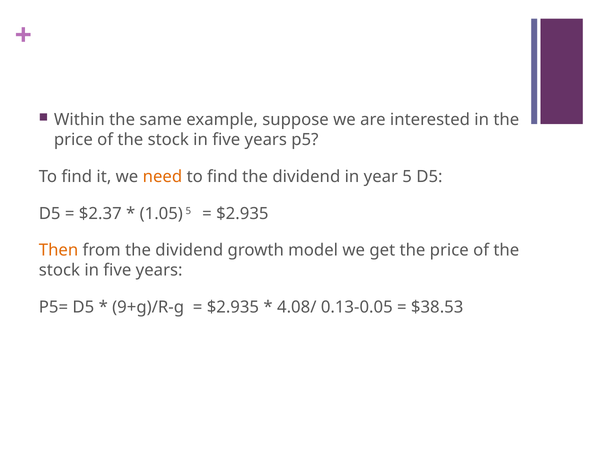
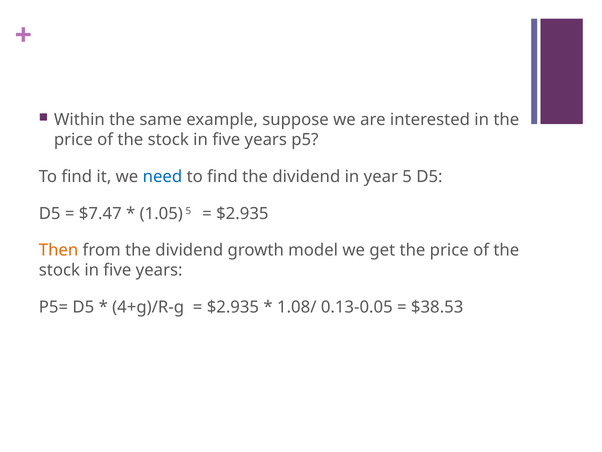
need colour: orange -> blue (162, 176)
$2.37: $2.37 -> $7.47 (100, 213)
9+g)/R-g: 9+g)/R-g -> 4+g)/R-g (148, 307)
4.08/: 4.08/ -> 1.08/ (297, 307)
